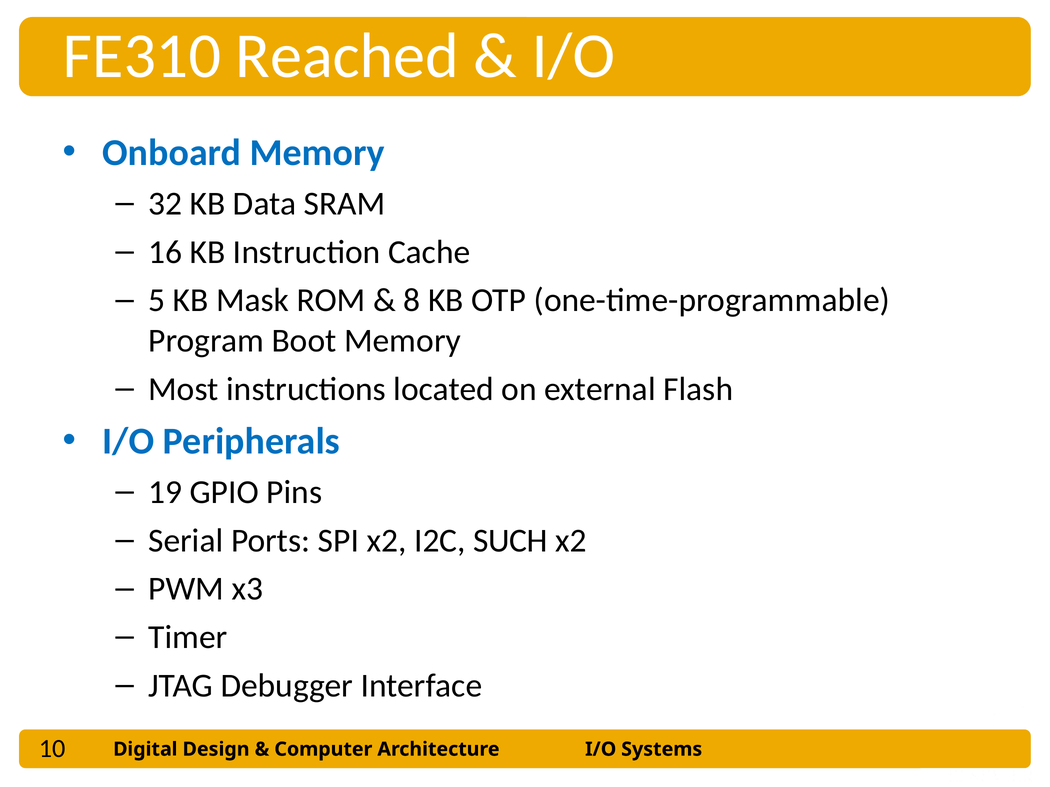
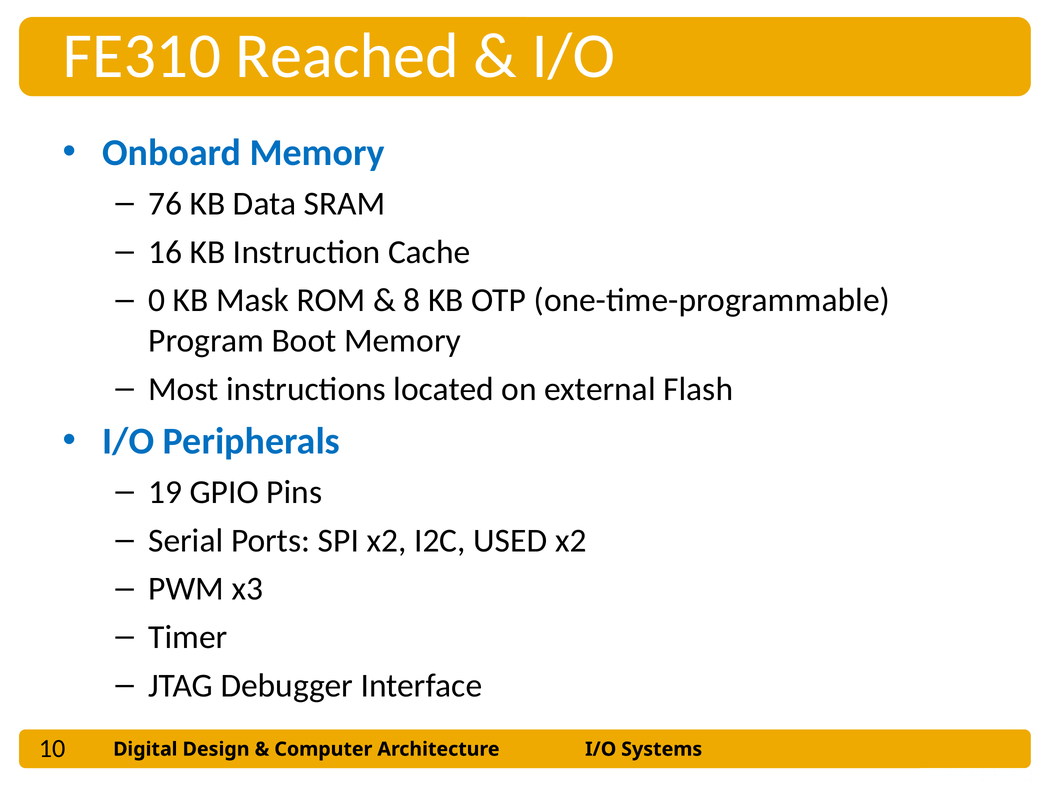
32: 32 -> 76 (165, 204)
5: 5 -> 0 (157, 301)
SUCH: SUCH -> USED (510, 541)
